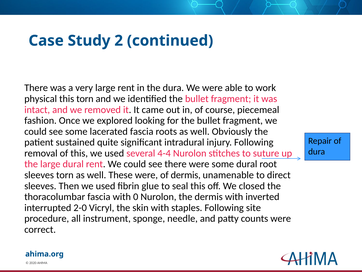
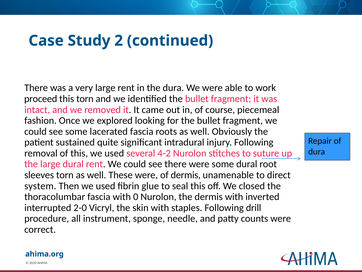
physical: physical -> proceed (41, 99)
4-4: 4-4 -> 4-2 (164, 153)
sleeves: sleeves -> system (40, 186)
site: site -> drill (254, 207)
